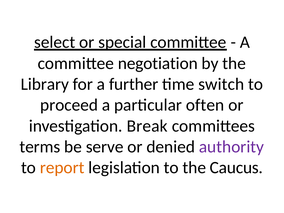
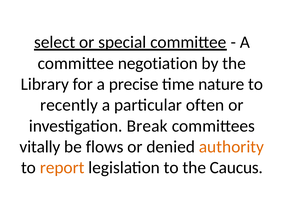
further: further -> precise (134, 84)
switch: switch -> nature (221, 84)
proceed: proceed -> recently (69, 105)
terms: terms -> vitally (40, 147)
serve: serve -> flows (105, 147)
authority colour: purple -> orange (231, 147)
